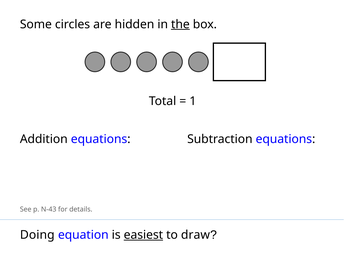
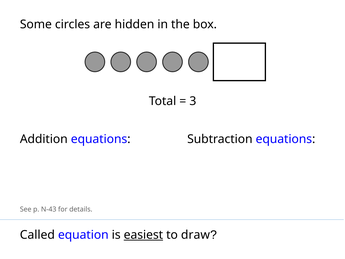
the underline: present -> none (180, 24)
1: 1 -> 3 (193, 101)
Doing: Doing -> Called (37, 235)
